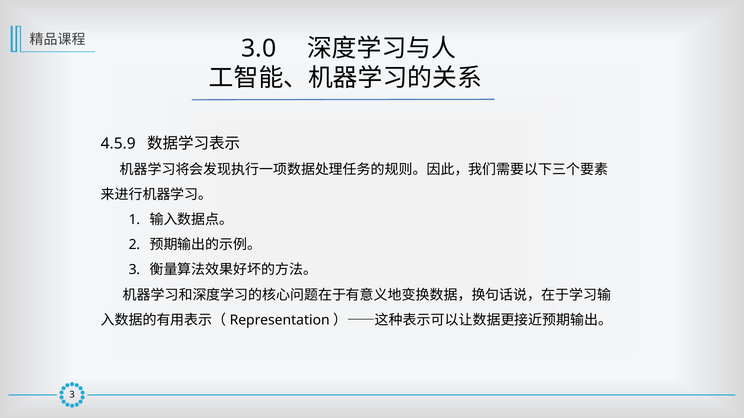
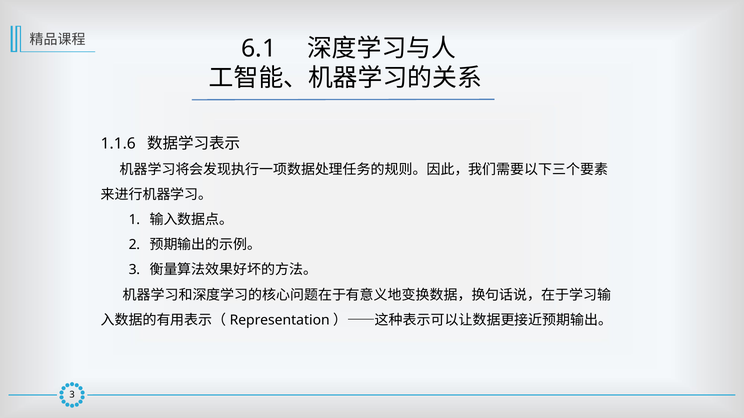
3.0: 3.0 -> 6.1 (259, 48)
4.5.9: 4.5.9 -> 1.1.6 (118, 144)
